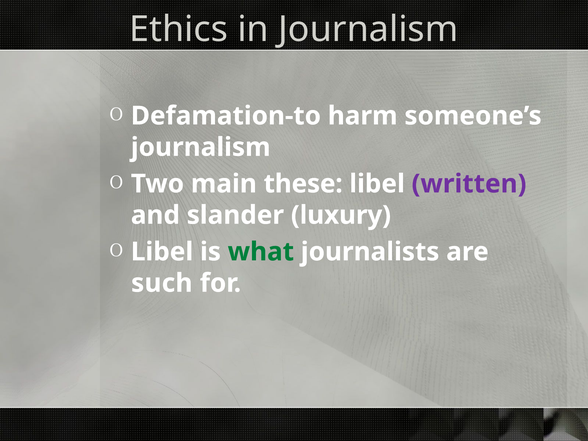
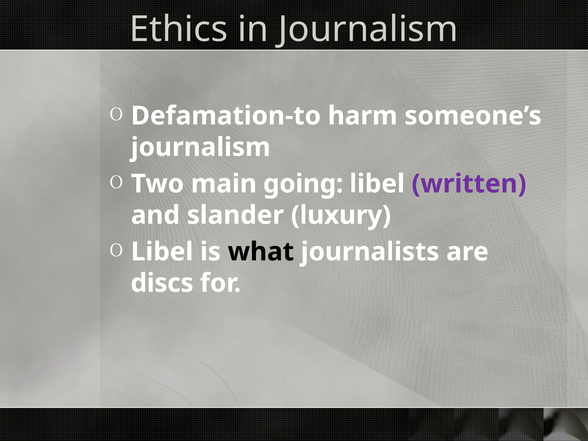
these: these -> going (303, 184)
what colour: green -> black (261, 252)
such: such -> discs (162, 283)
